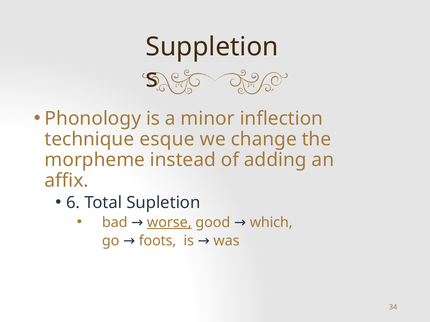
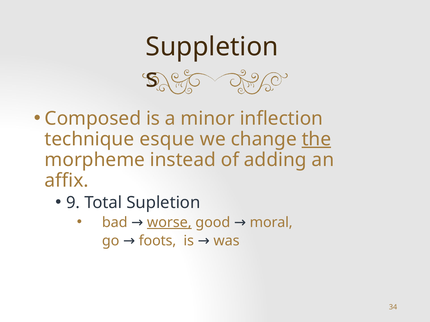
Phonology: Phonology -> Composed (93, 119)
the underline: none -> present (316, 139)
6: 6 -> 9 (73, 203)
which: which -> moral (271, 223)
